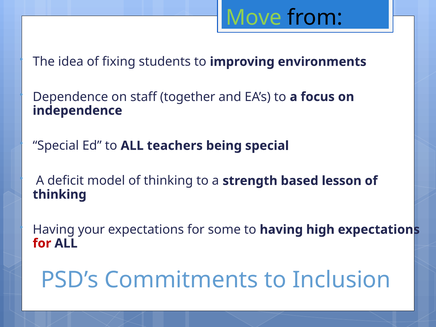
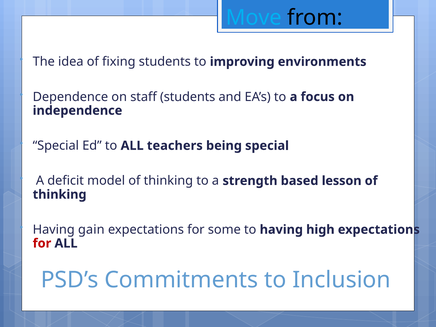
Move colour: light green -> light blue (254, 18)
staff together: together -> students (188, 97)
your: your -> gain (91, 230)
